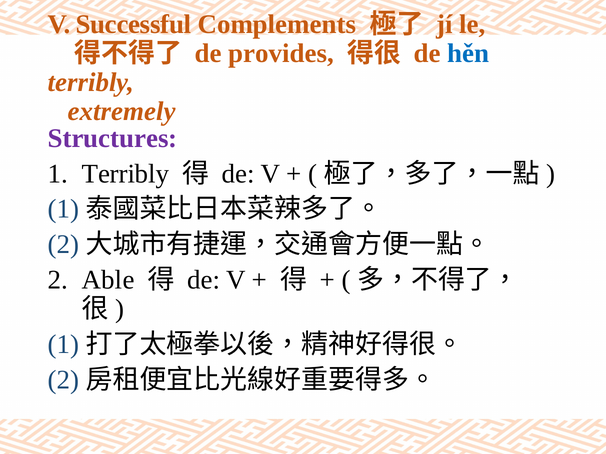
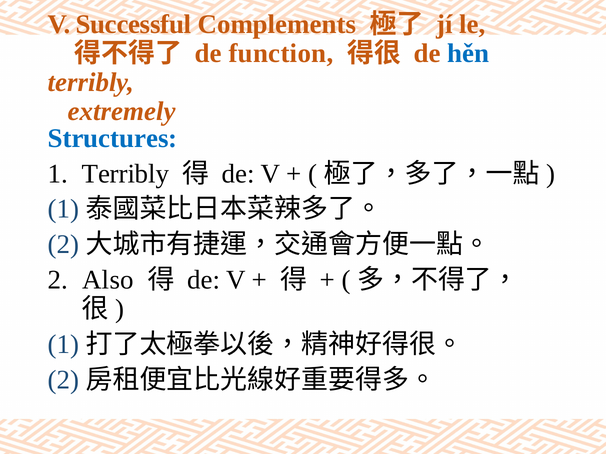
provides: provides -> function (281, 53)
Structures colour: purple -> blue (113, 138)
Able: Able -> Also (108, 280)
